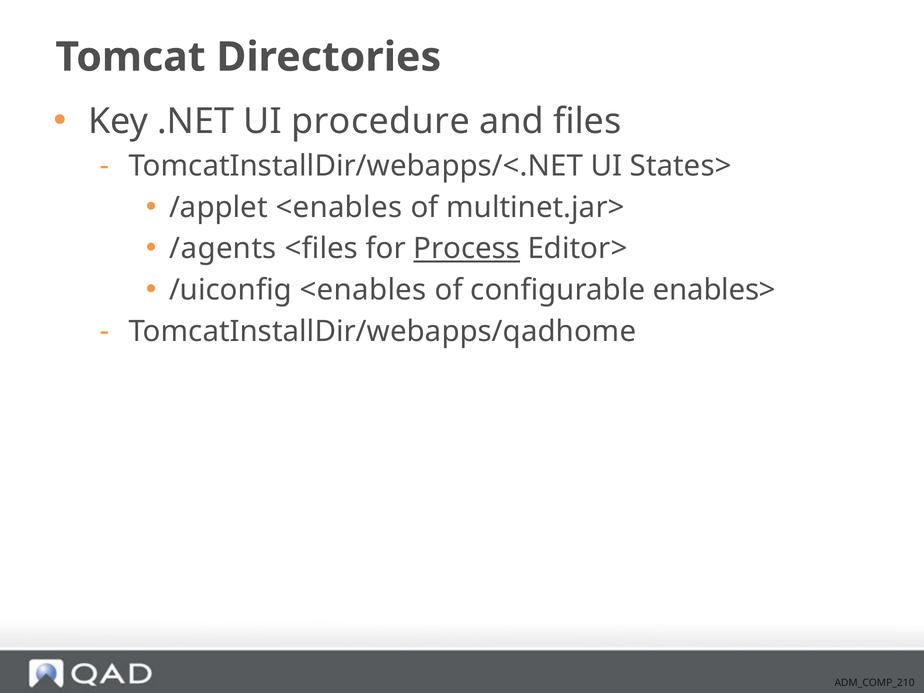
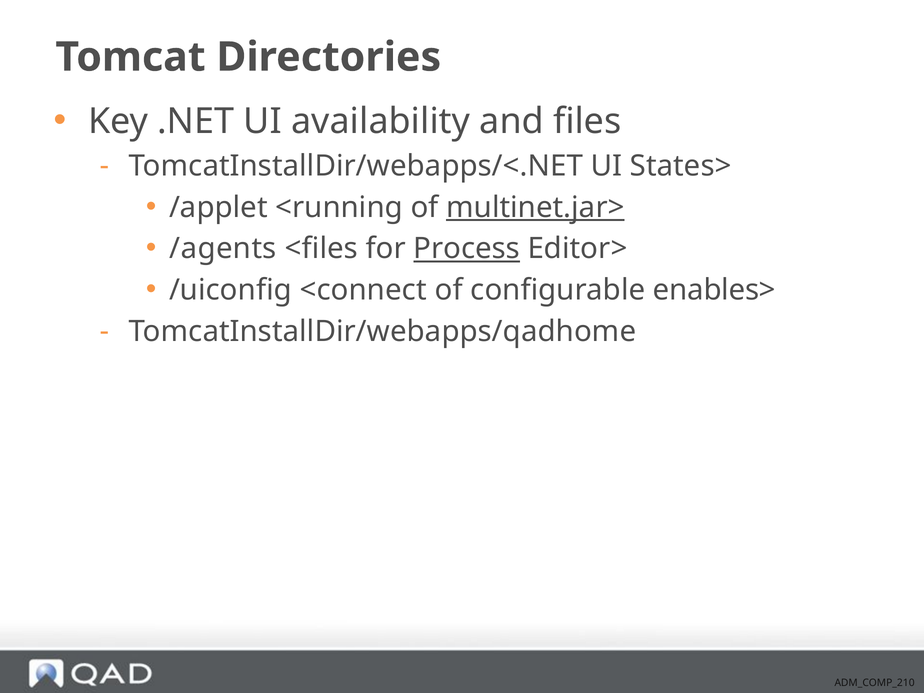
procedure: procedure -> availability (381, 121)
/applet <enables: <enables -> <running (339, 207)
multinet.jar> underline: none -> present (535, 207)
/uiconfig <enables: <enables -> <connect (363, 290)
